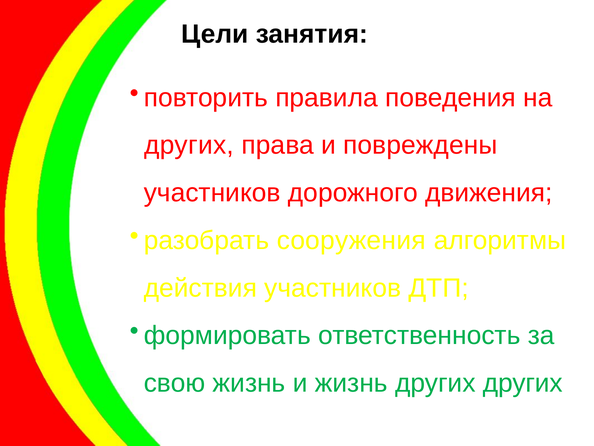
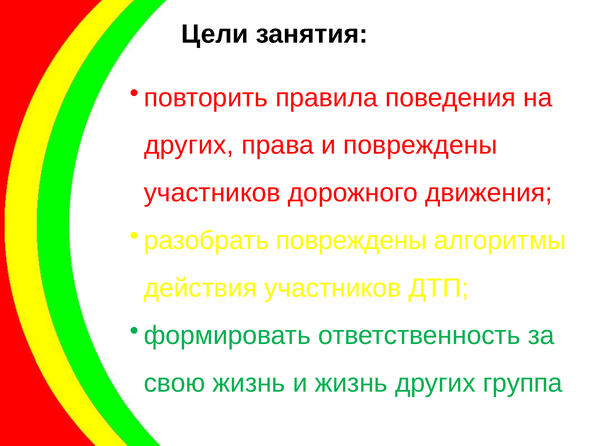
разобрать сооружения: сооружения -> повреждены (352, 240)
других других: других -> группа (523, 383)
